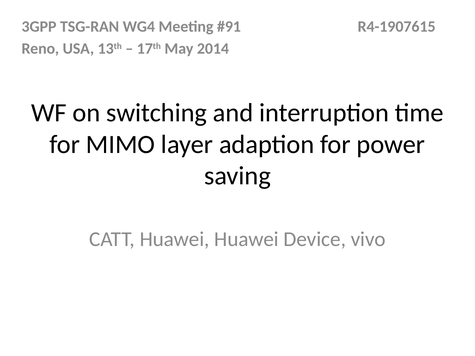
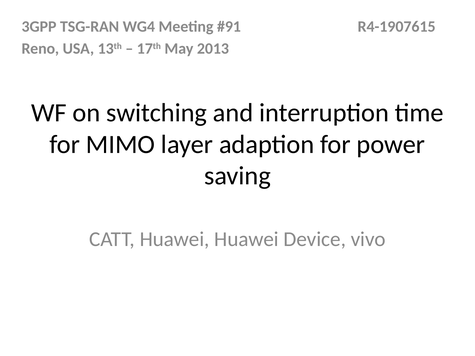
2014: 2014 -> 2013 (213, 49)
